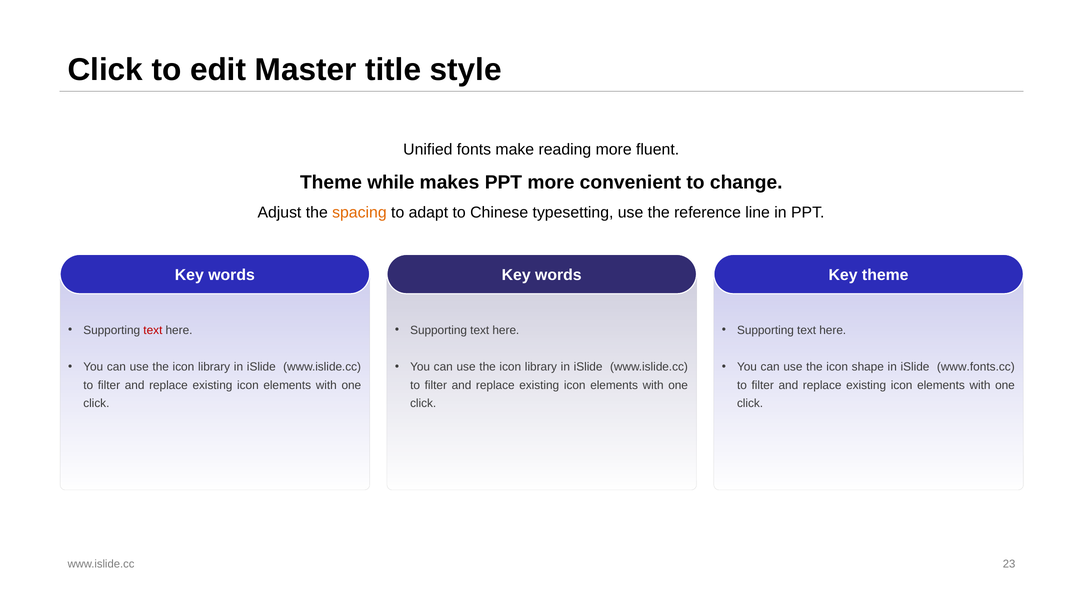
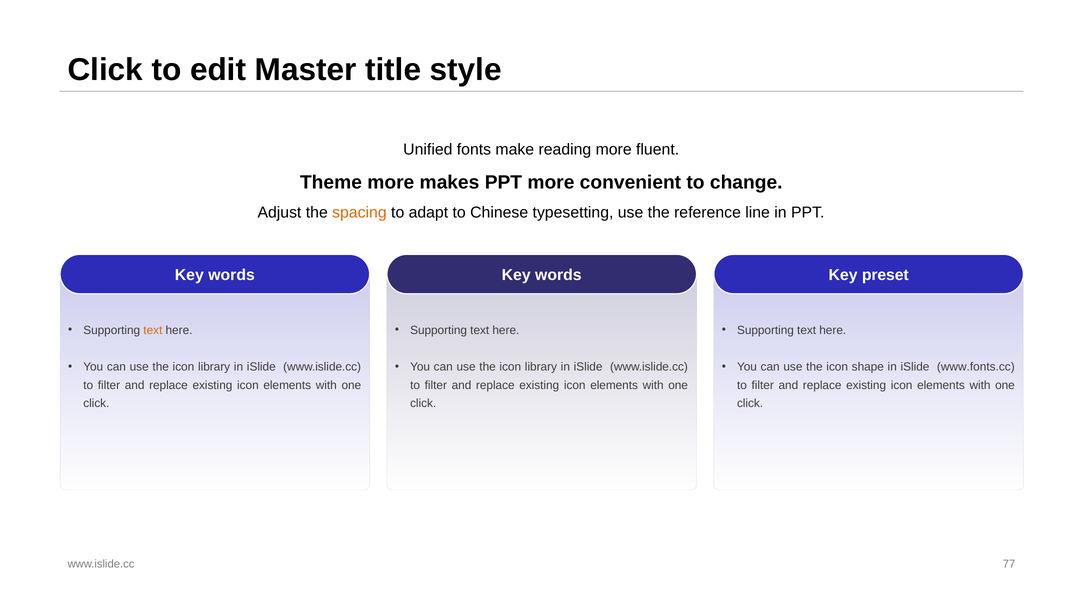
Theme while: while -> more (391, 182)
Key theme: theme -> preset (885, 275)
text colour: red -> orange (153, 330)
23: 23 -> 77 (1009, 564)
